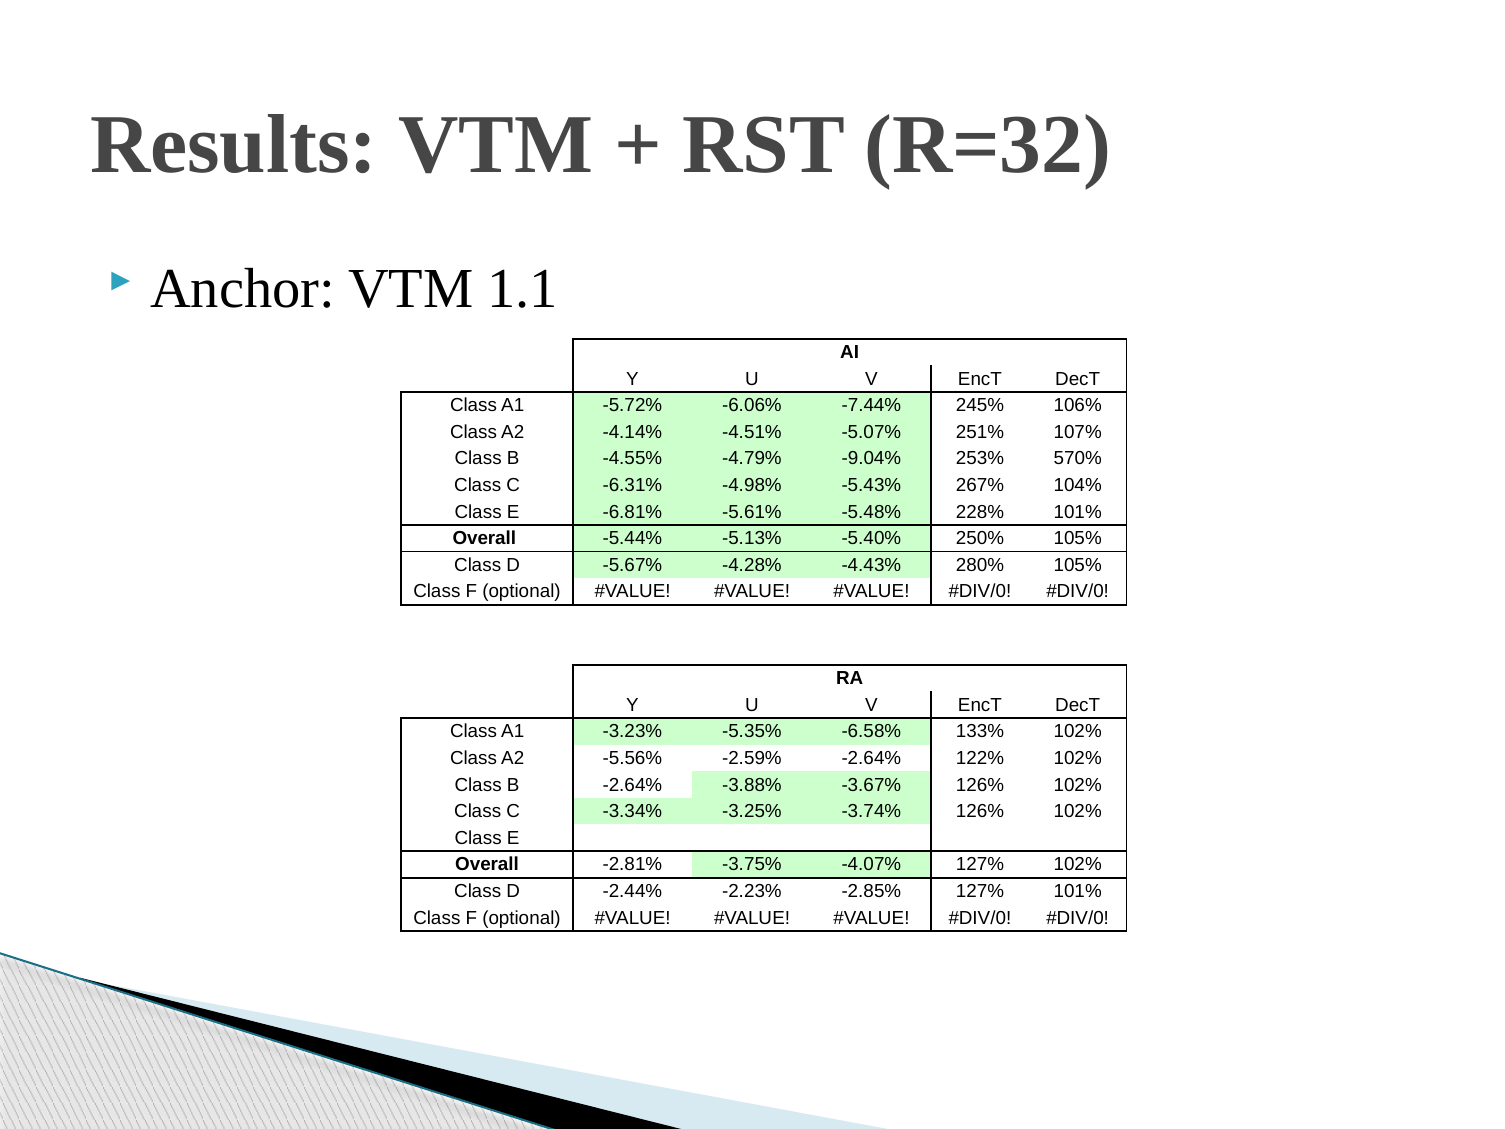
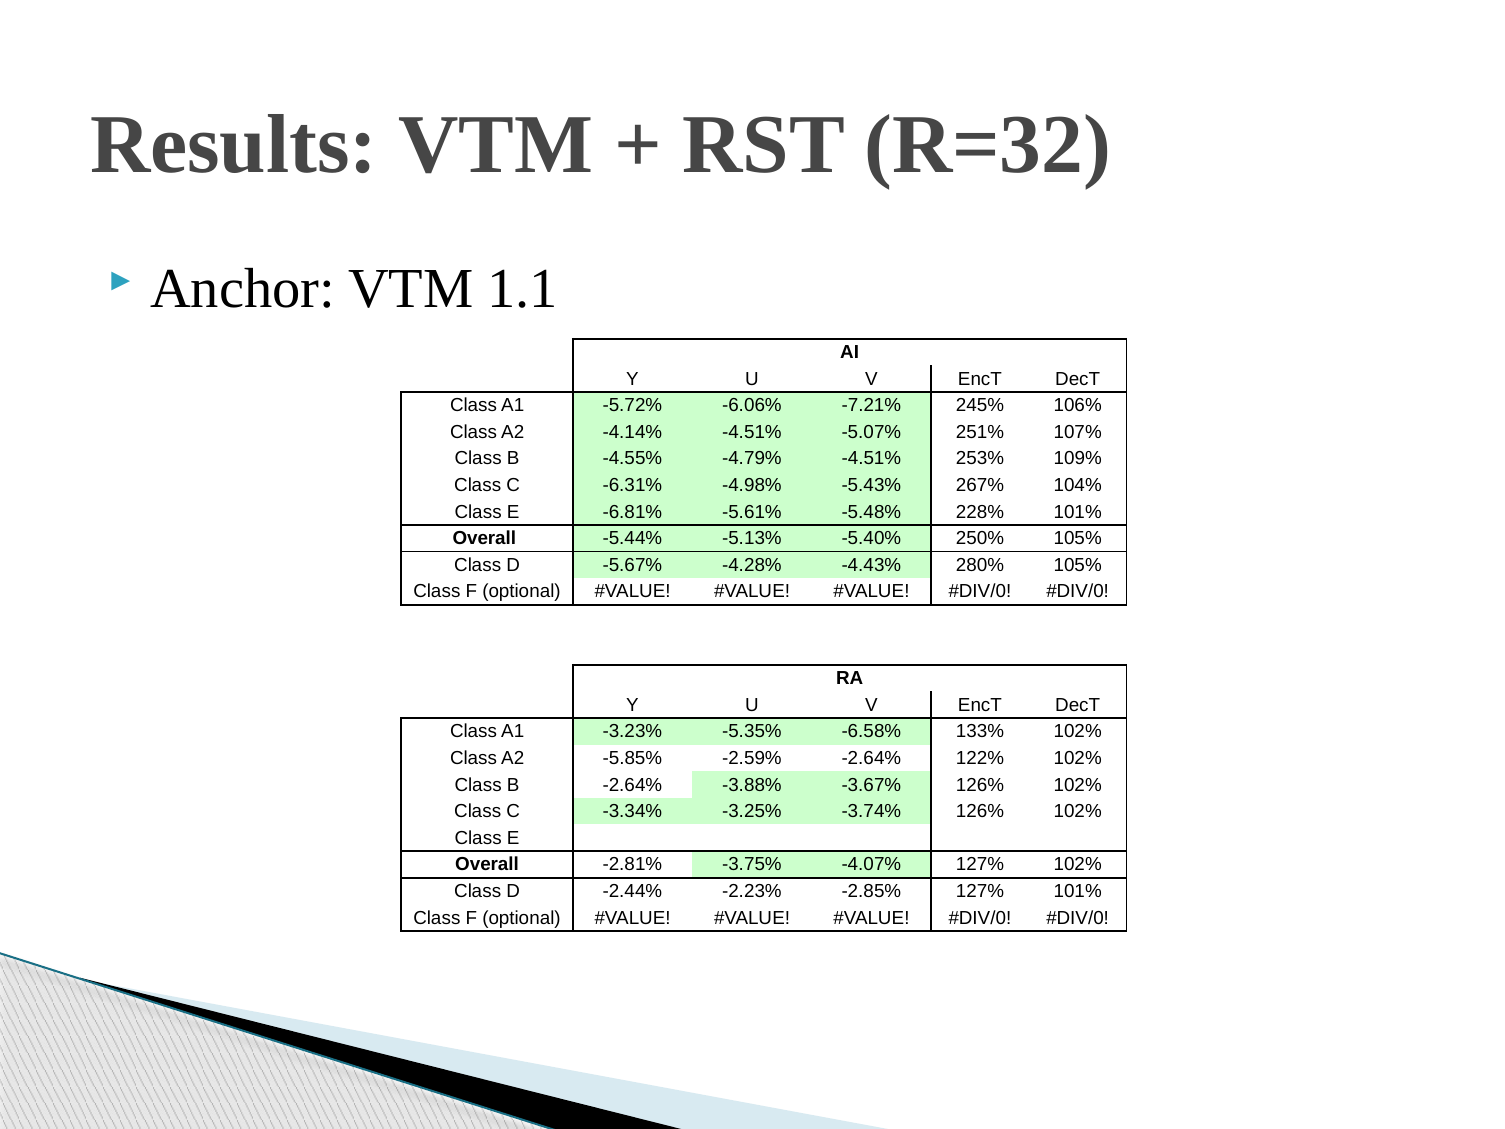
-7.44%: -7.44% -> -7.21% (871, 405)
-4.79% -9.04%: -9.04% -> -4.51% (871, 459)
570%: 570% -> 109% (1078, 459)
-5.56%: -5.56% -> -5.85% (632, 758)
